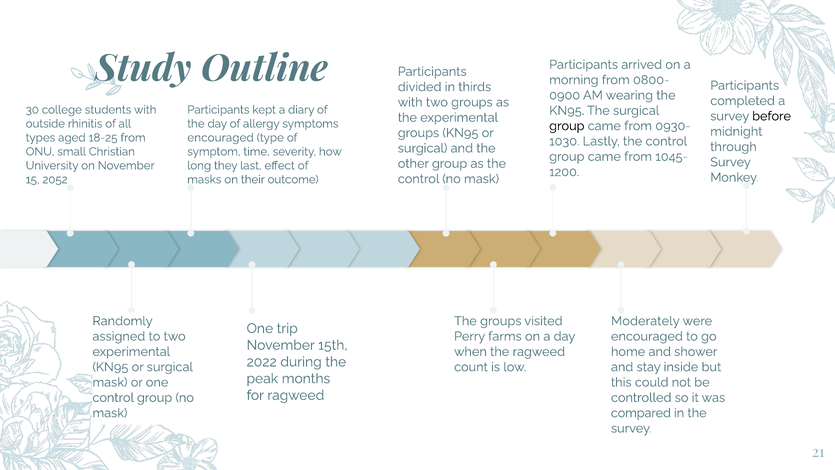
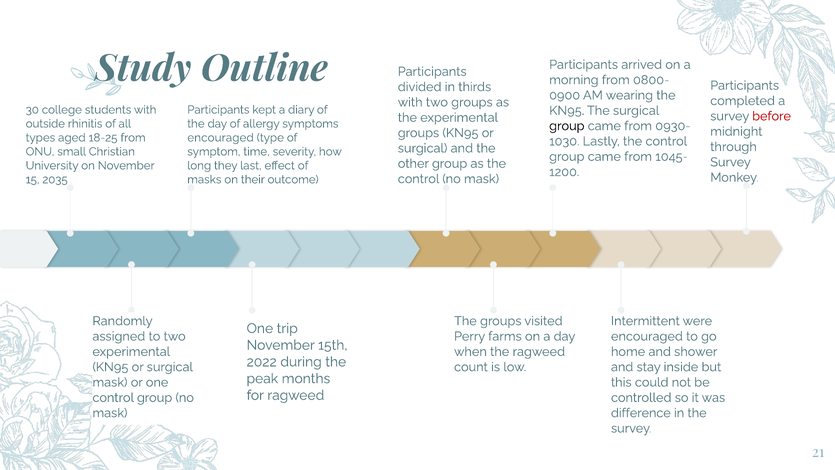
before colour: black -> red (772, 116)
2052: 2052 -> 2035 (55, 179)
Moderately: Moderately -> Intermittent (645, 321)
compared: compared -> difference (641, 413)
